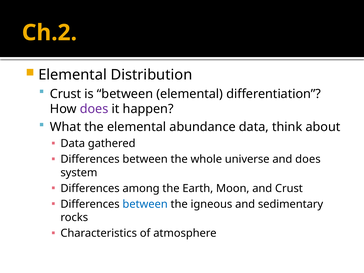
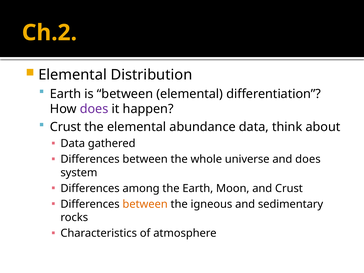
Crust: Crust -> Earth (66, 94)
What: What -> Crust (66, 127)
between colour: blue -> orange (145, 204)
